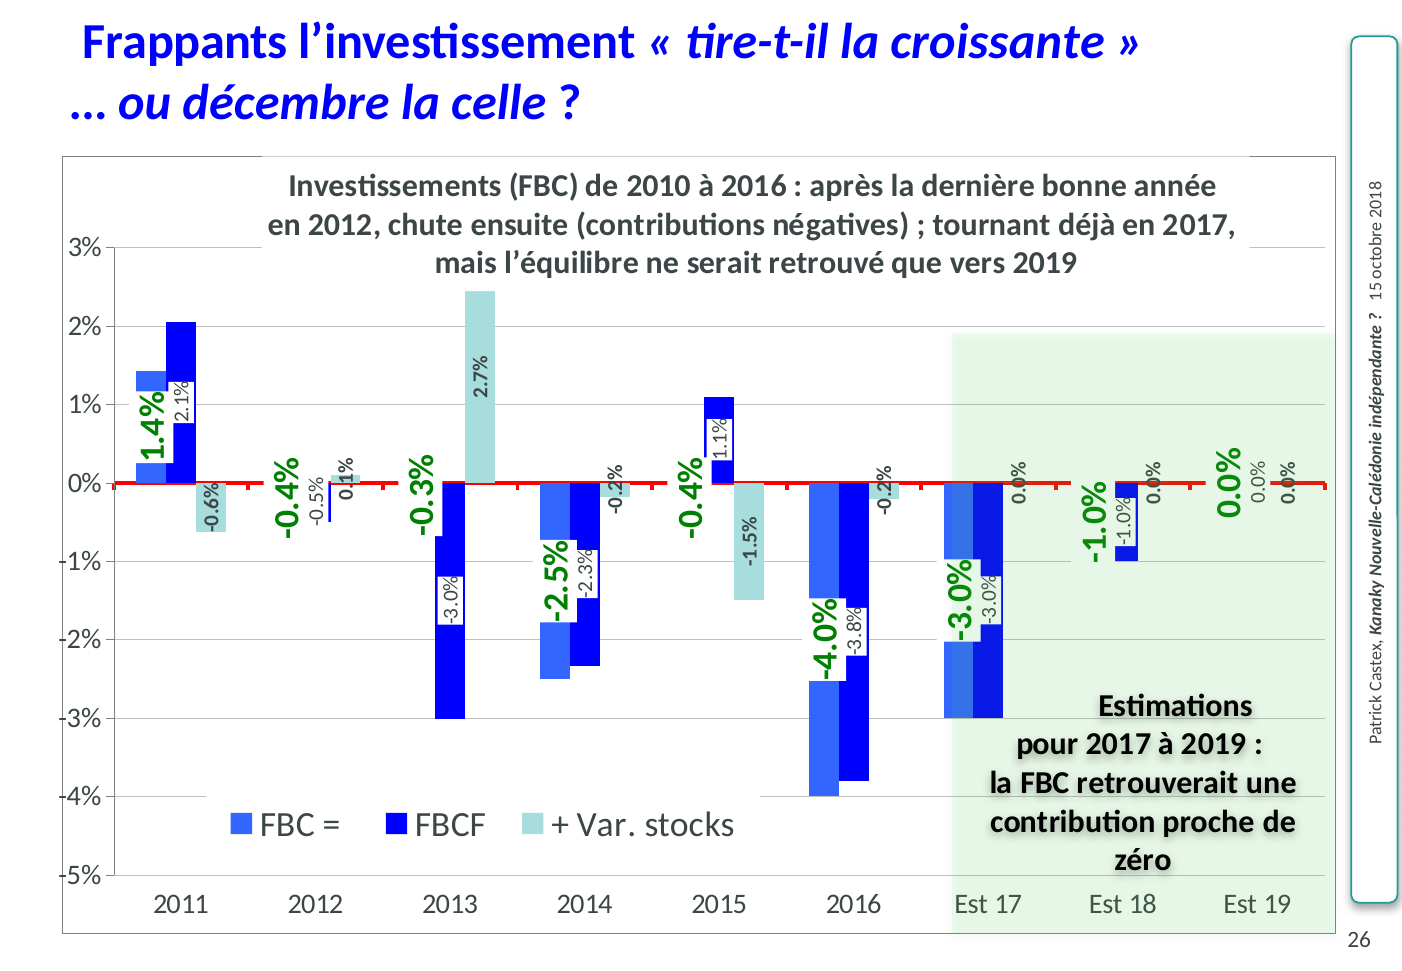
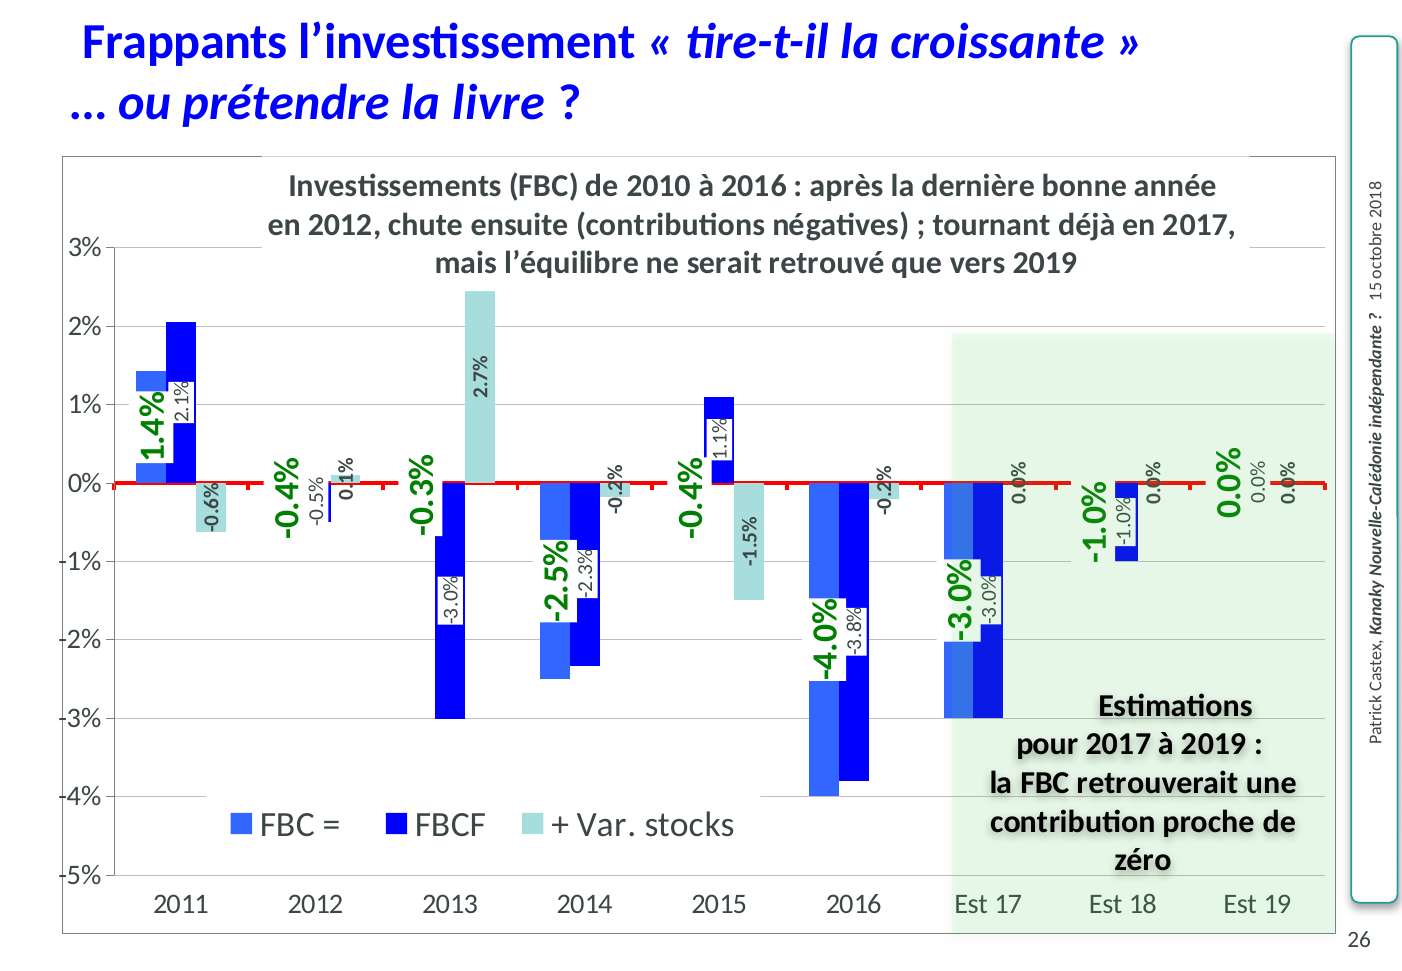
décembre: décembre -> prétendre (286, 103)
celle: celle -> livre (499, 103)
